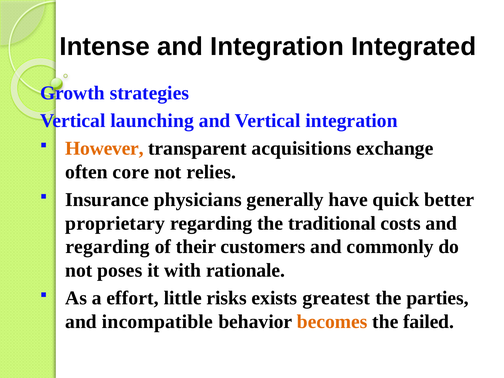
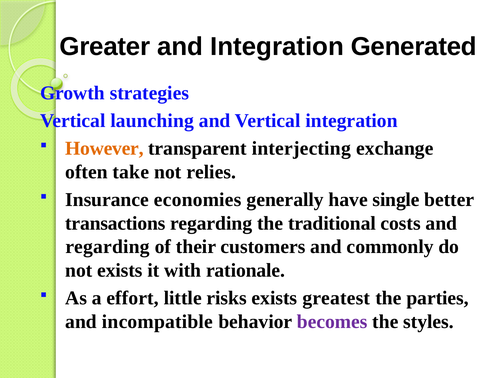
Intense: Intense -> Greater (105, 47)
Integrated: Integrated -> Generated (414, 47)
acquisitions: acquisitions -> interjecting (301, 148)
core: core -> take (131, 172)
physicians: physicians -> economies (198, 200)
quick: quick -> single (396, 200)
proprietary: proprietary -> transactions (115, 223)
not poses: poses -> exists (120, 270)
becomes colour: orange -> purple (332, 322)
failed: failed -> styles (429, 322)
